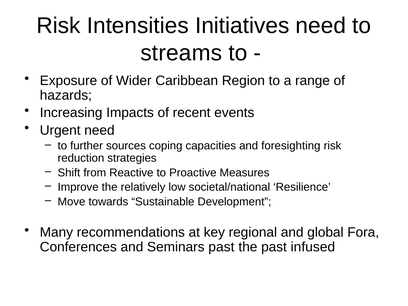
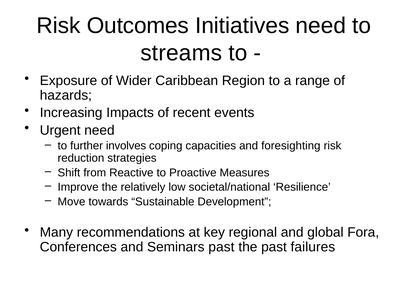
Intensities: Intensities -> Outcomes (138, 26)
sources: sources -> involves (126, 146)
infused: infused -> failures (313, 247)
